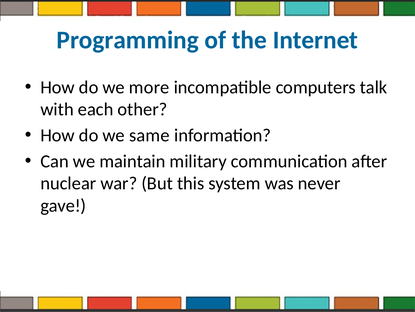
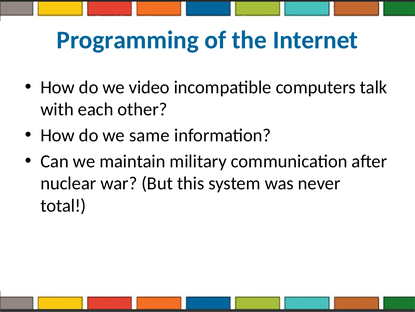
more: more -> video (149, 87)
gave: gave -> total (63, 205)
